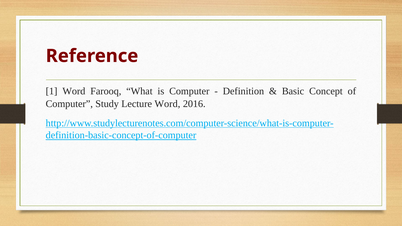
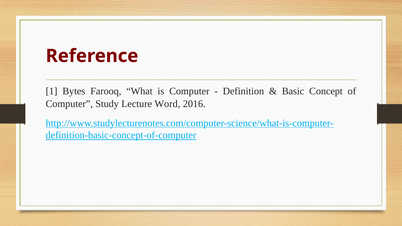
1 Word: Word -> Bytes (74, 91)
